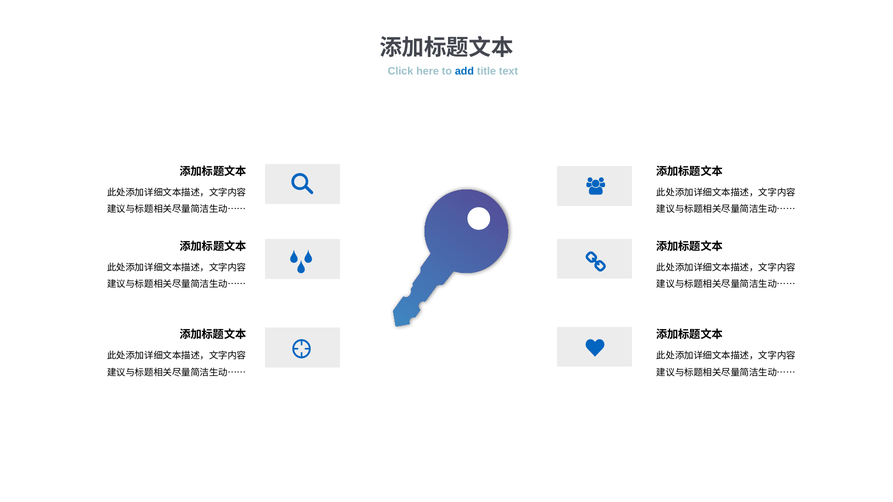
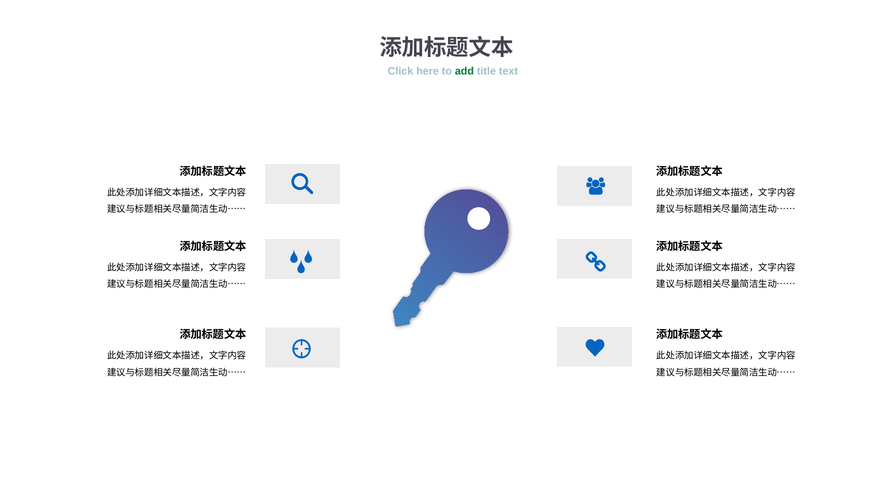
add colour: blue -> green (464, 71)
